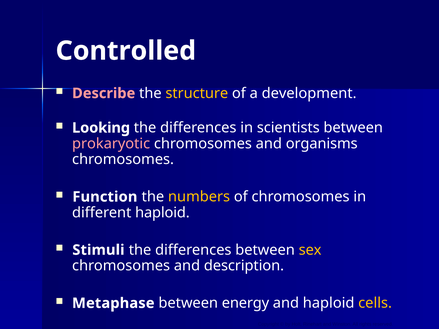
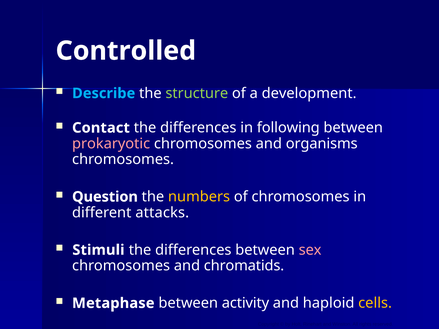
Describe colour: pink -> light blue (104, 93)
structure colour: yellow -> light green (197, 93)
Looking: Looking -> Contact (101, 128)
scientists: scientists -> following (288, 128)
Function: Function -> Question (105, 197)
different haploid: haploid -> attacks (162, 213)
sex colour: yellow -> pink (310, 250)
description: description -> chromatids (244, 266)
energy: energy -> activity (245, 303)
